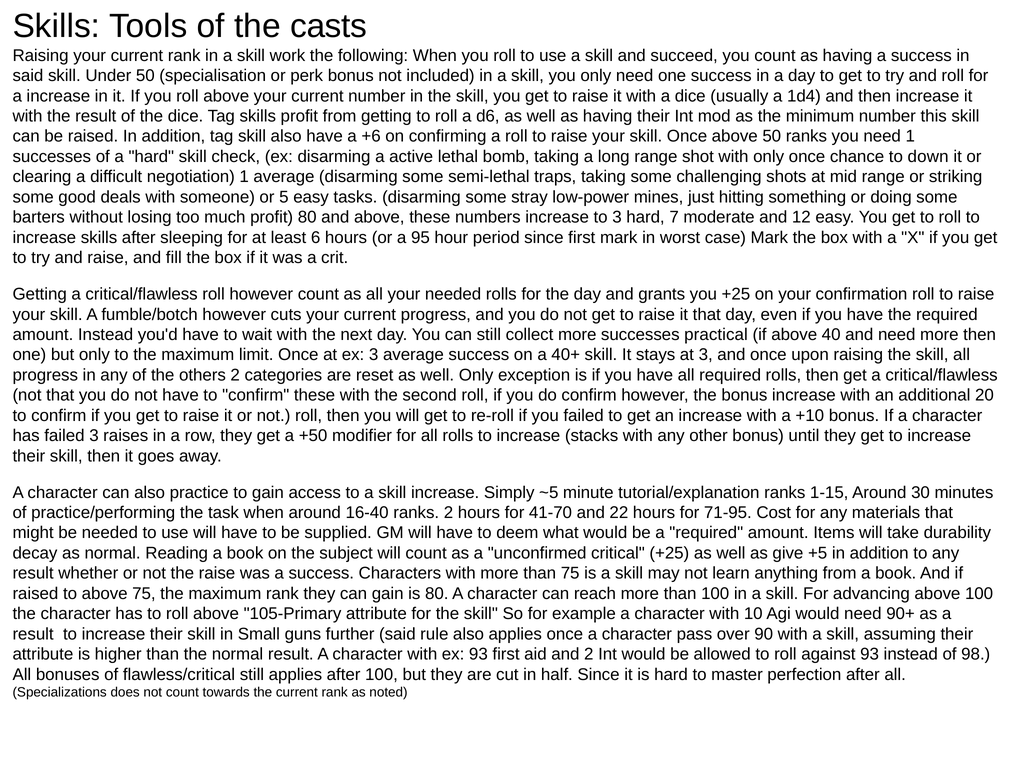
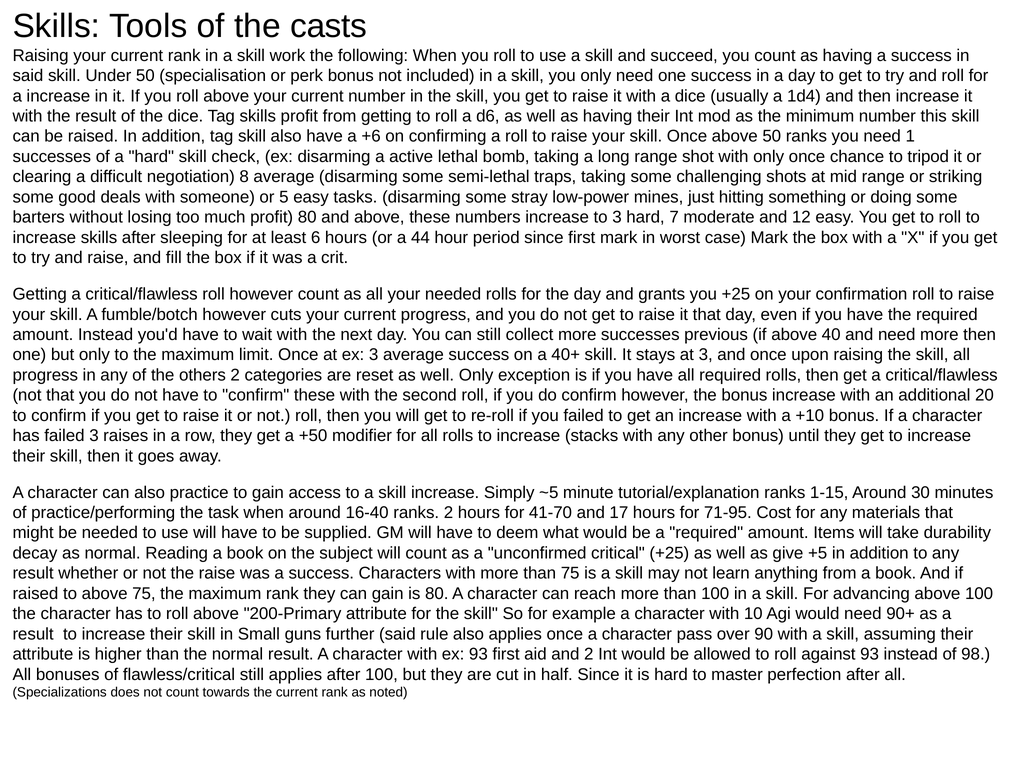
down: down -> tripod (928, 157)
negotiation 1: 1 -> 8 (244, 177)
95: 95 -> 44 (420, 238)
practical: practical -> previous (716, 335)
22: 22 -> 17 (619, 513)
105-Primary: 105-Primary -> 200-Primary (293, 614)
